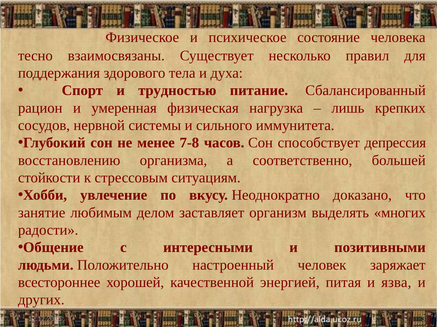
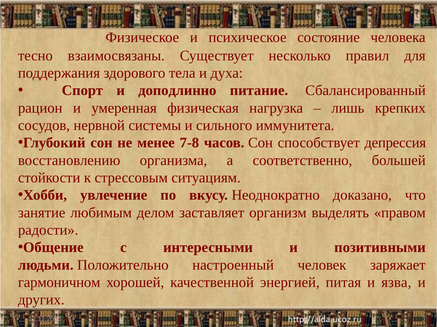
трудностью: трудностью -> доподлинно (177, 91)
многих: многих -> правом (400, 213)
всестороннее: всестороннее -> гармоничном (59, 283)
